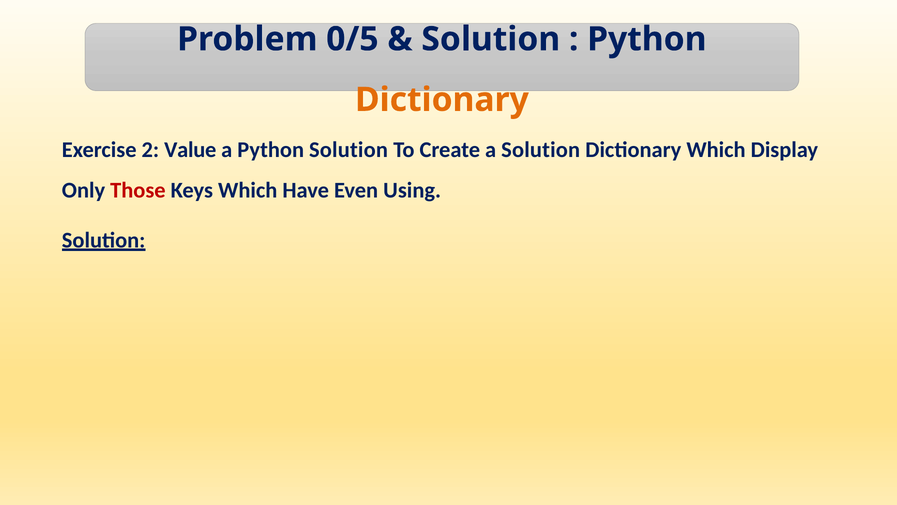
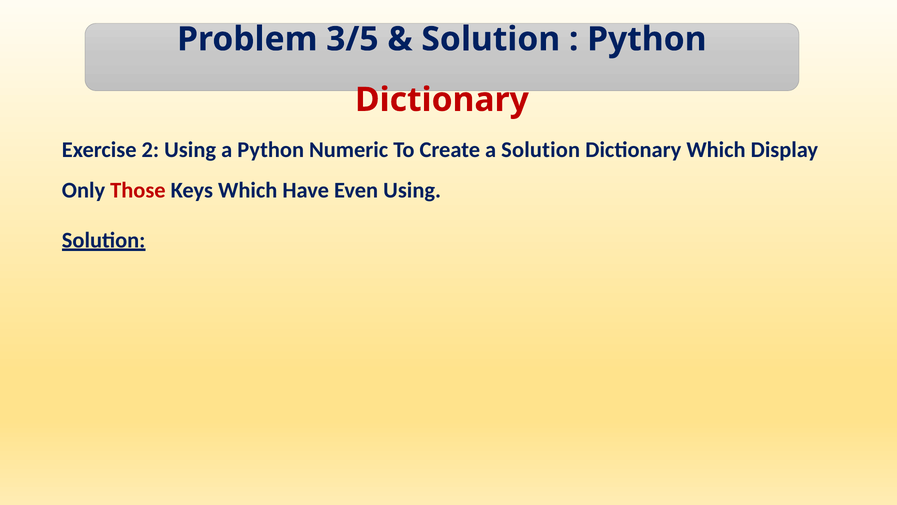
0/5: 0/5 -> 3/5 (352, 39)
Dictionary colour: orange -> red (442, 100)
2 Value: Value -> Using (190, 150)
Python Solution: Solution -> Numeric (349, 150)
